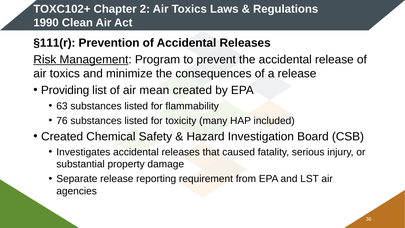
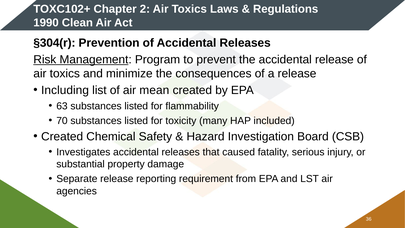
§111(r: §111(r -> §304(r (54, 43)
Providing: Providing -> Including (65, 90)
76: 76 -> 70 (62, 121)
